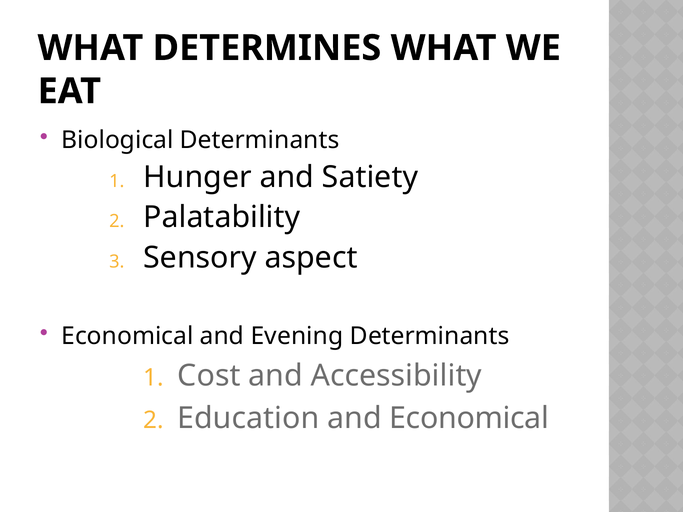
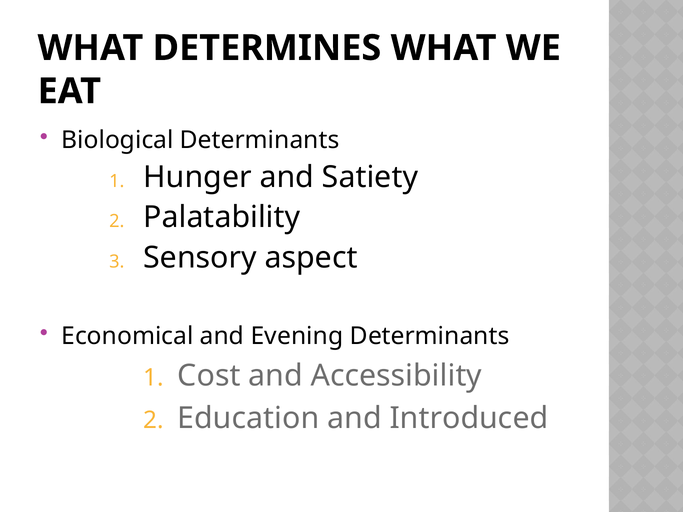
and Economical: Economical -> Introduced (469, 418)
